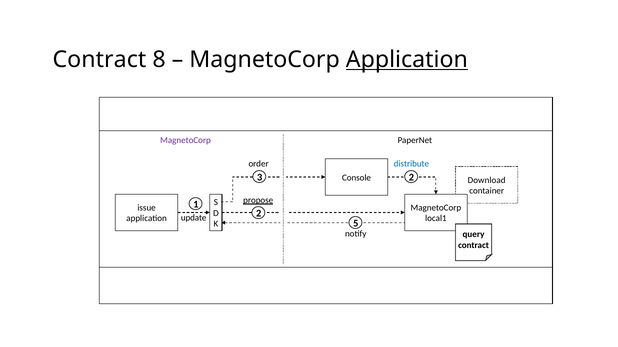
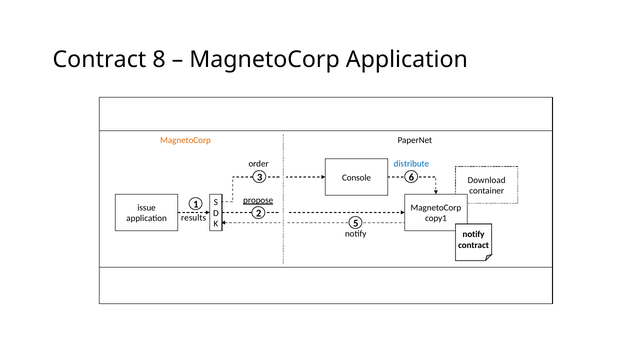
Application underline: present -> none (407, 60)
MagnetoCorp colour: purple -> orange (186, 140)
3 2: 2 -> 6 (411, 178)
update: update -> results (194, 218)
local1: local1 -> copy1 (436, 219)
query: query -> notify (474, 235)
